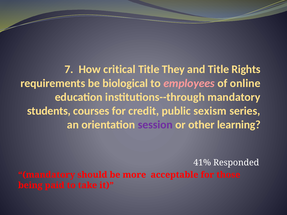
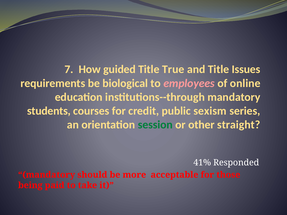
critical: critical -> guided (120, 69)
They: They -> True (173, 69)
Rights: Rights -> Issues (246, 69)
session colour: purple -> green (155, 125)
learning: learning -> straight (239, 125)
